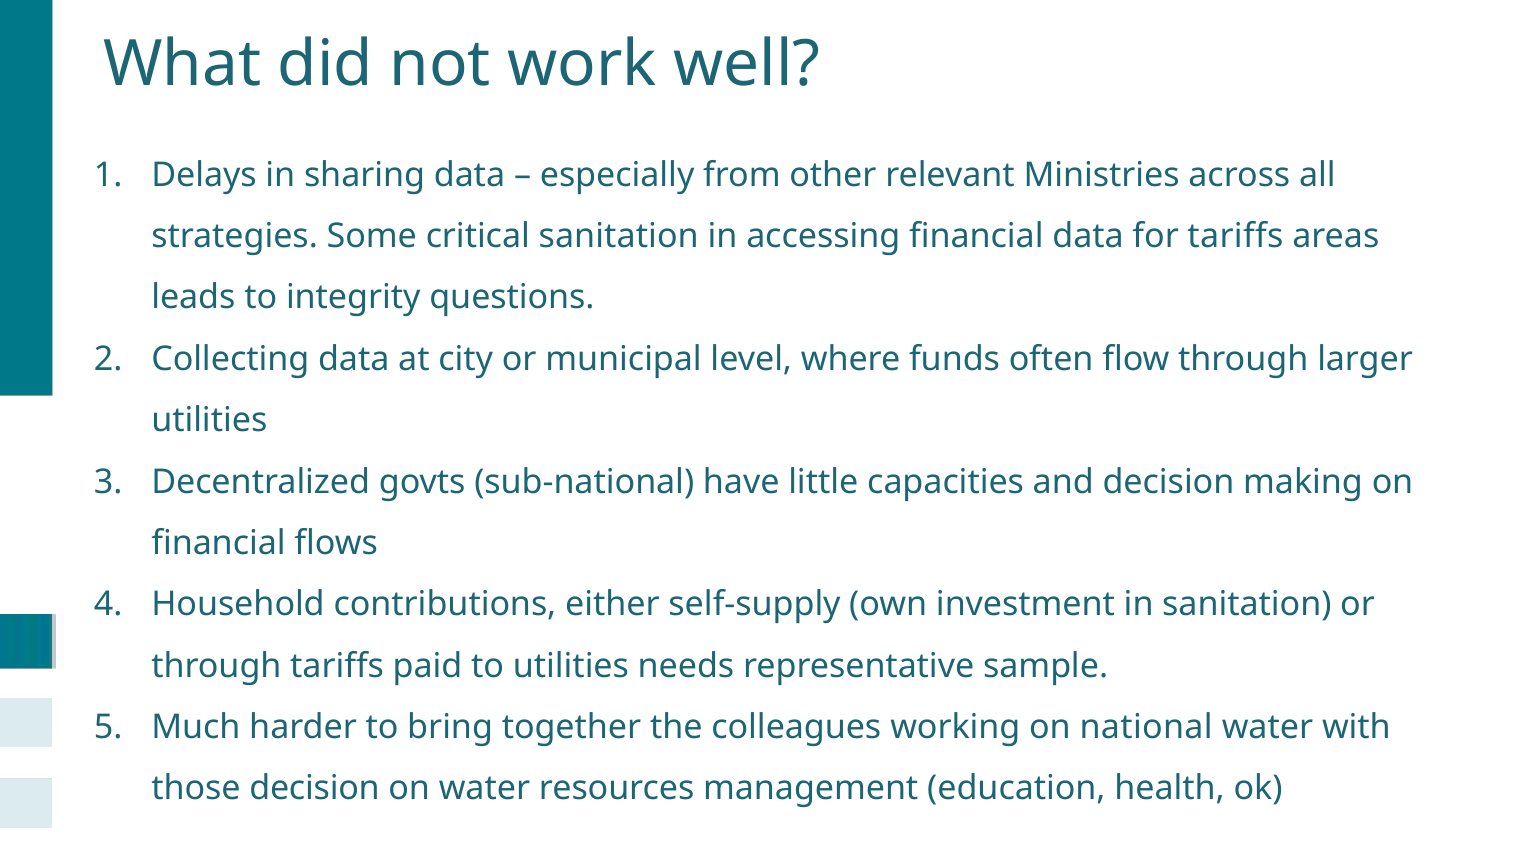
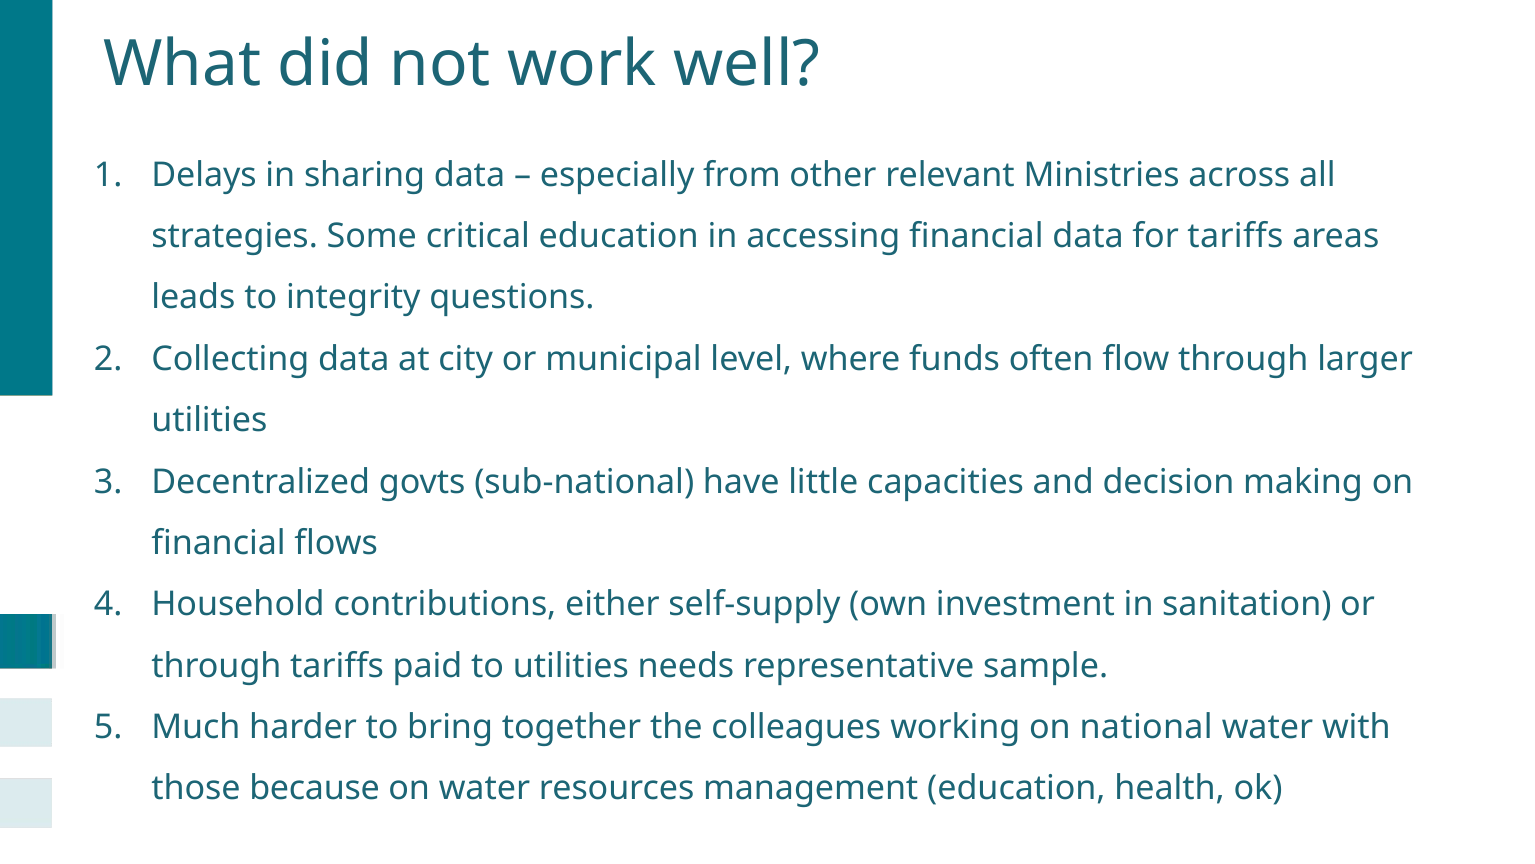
critical sanitation: sanitation -> education (619, 236)
those decision: decision -> because (315, 788)
